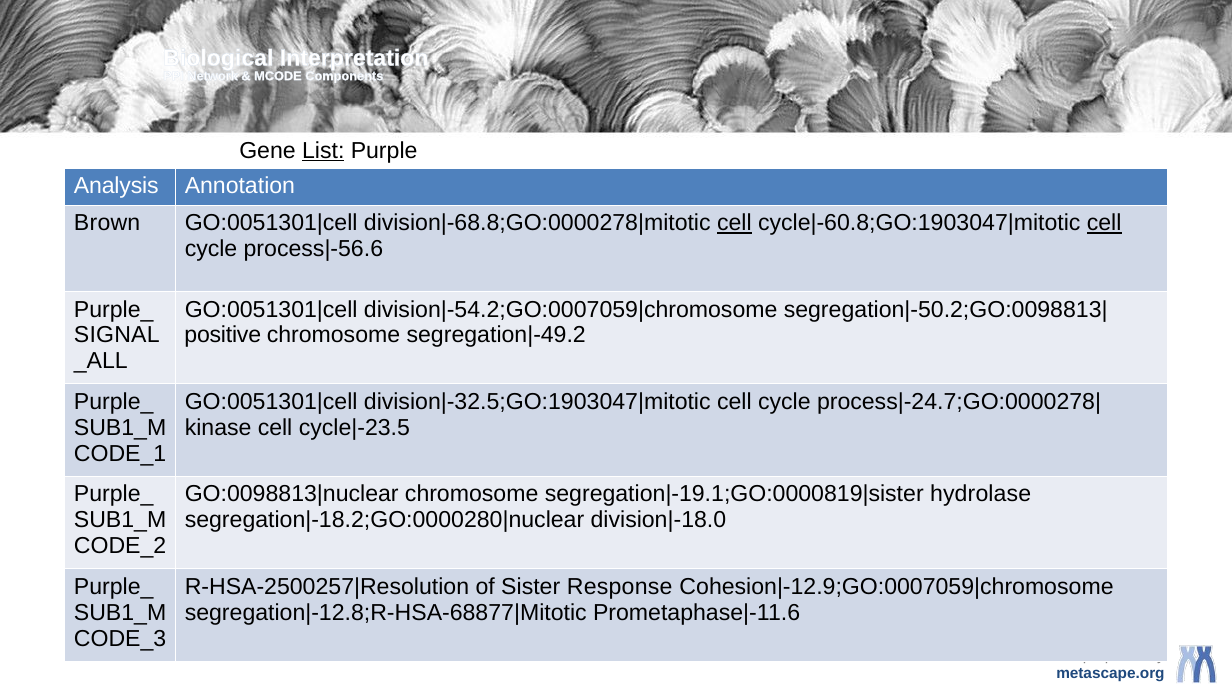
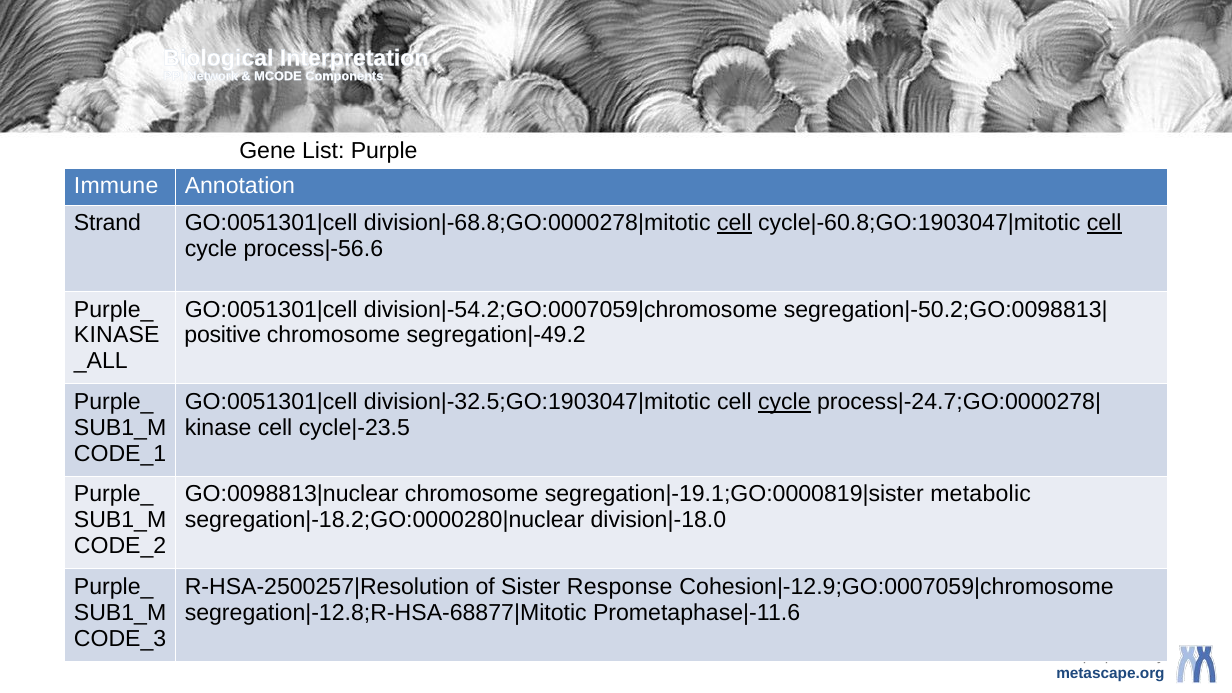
List underline: present -> none (323, 150)
Analysis: Analysis -> Immune (116, 186)
Brown: Brown -> Strand (107, 223)
SIGNAL: SIGNAL -> KINASE (117, 335)
cycle underline: none -> present (784, 402)
hydrolase: hydrolase -> metabolic (981, 494)
